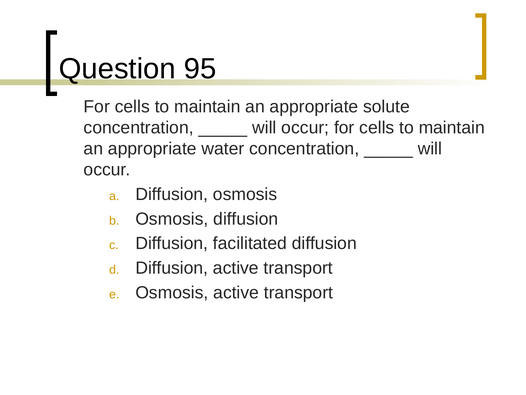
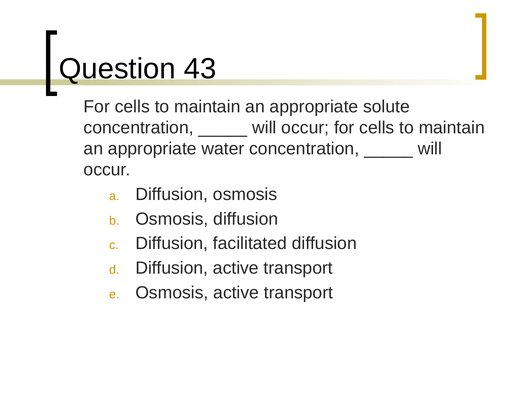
95: 95 -> 43 (200, 69)
